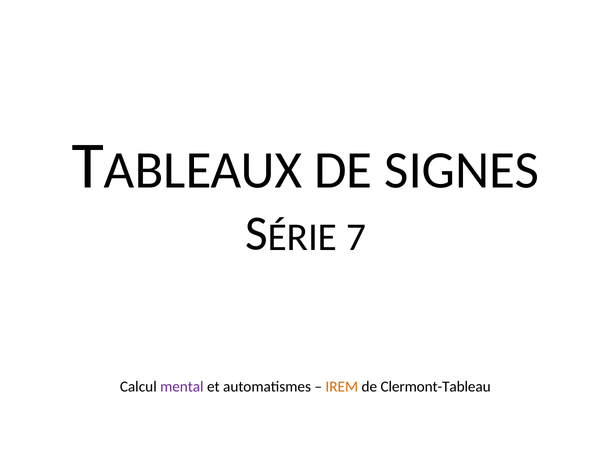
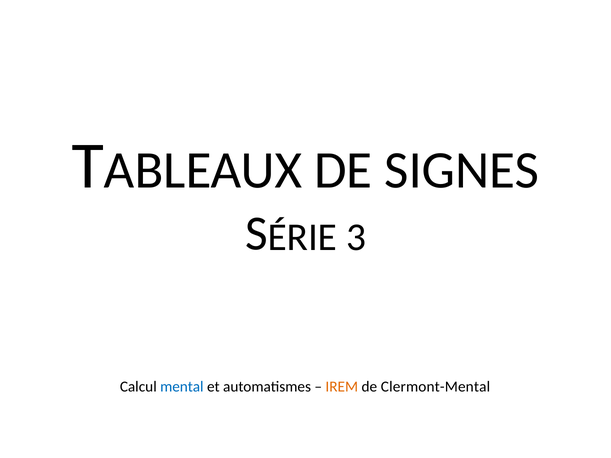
7: 7 -> 3 (356, 237)
mental colour: purple -> blue (182, 387)
Clermont-Tableau: Clermont-Tableau -> Clermont-Mental (435, 387)
